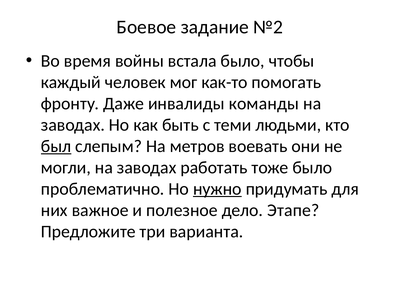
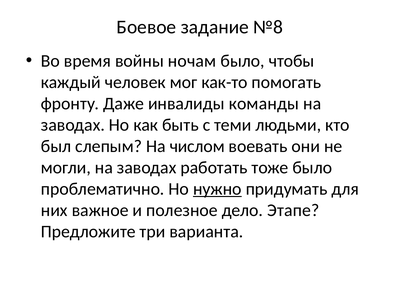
№2: №2 -> №8 (268, 27)
встала: встала -> ночам (192, 61)
был underline: present -> none (56, 146)
метров: метров -> числом (197, 146)
